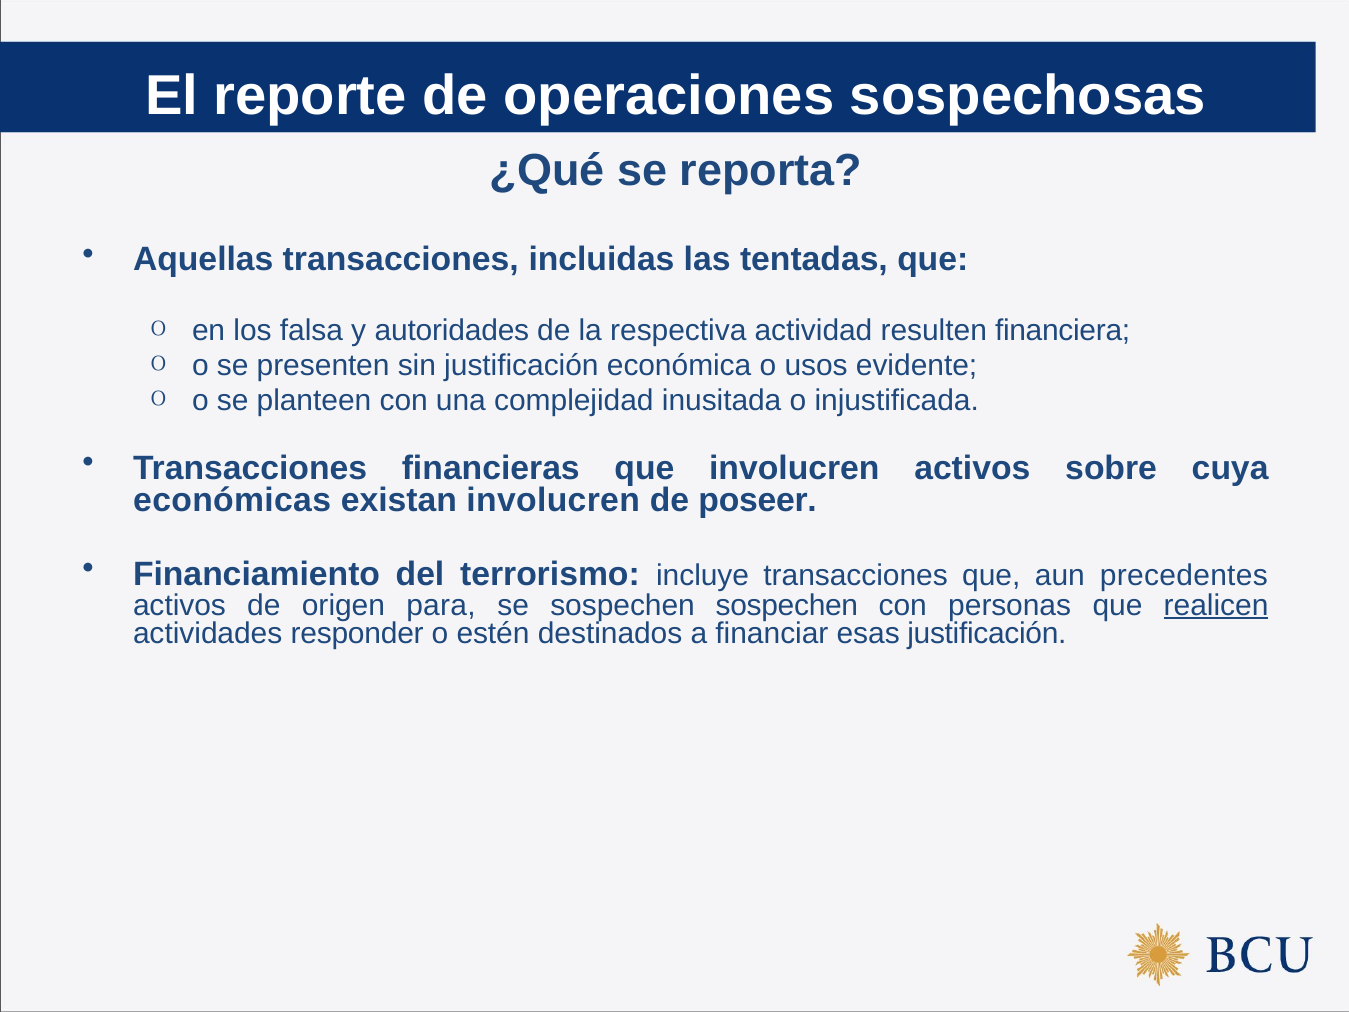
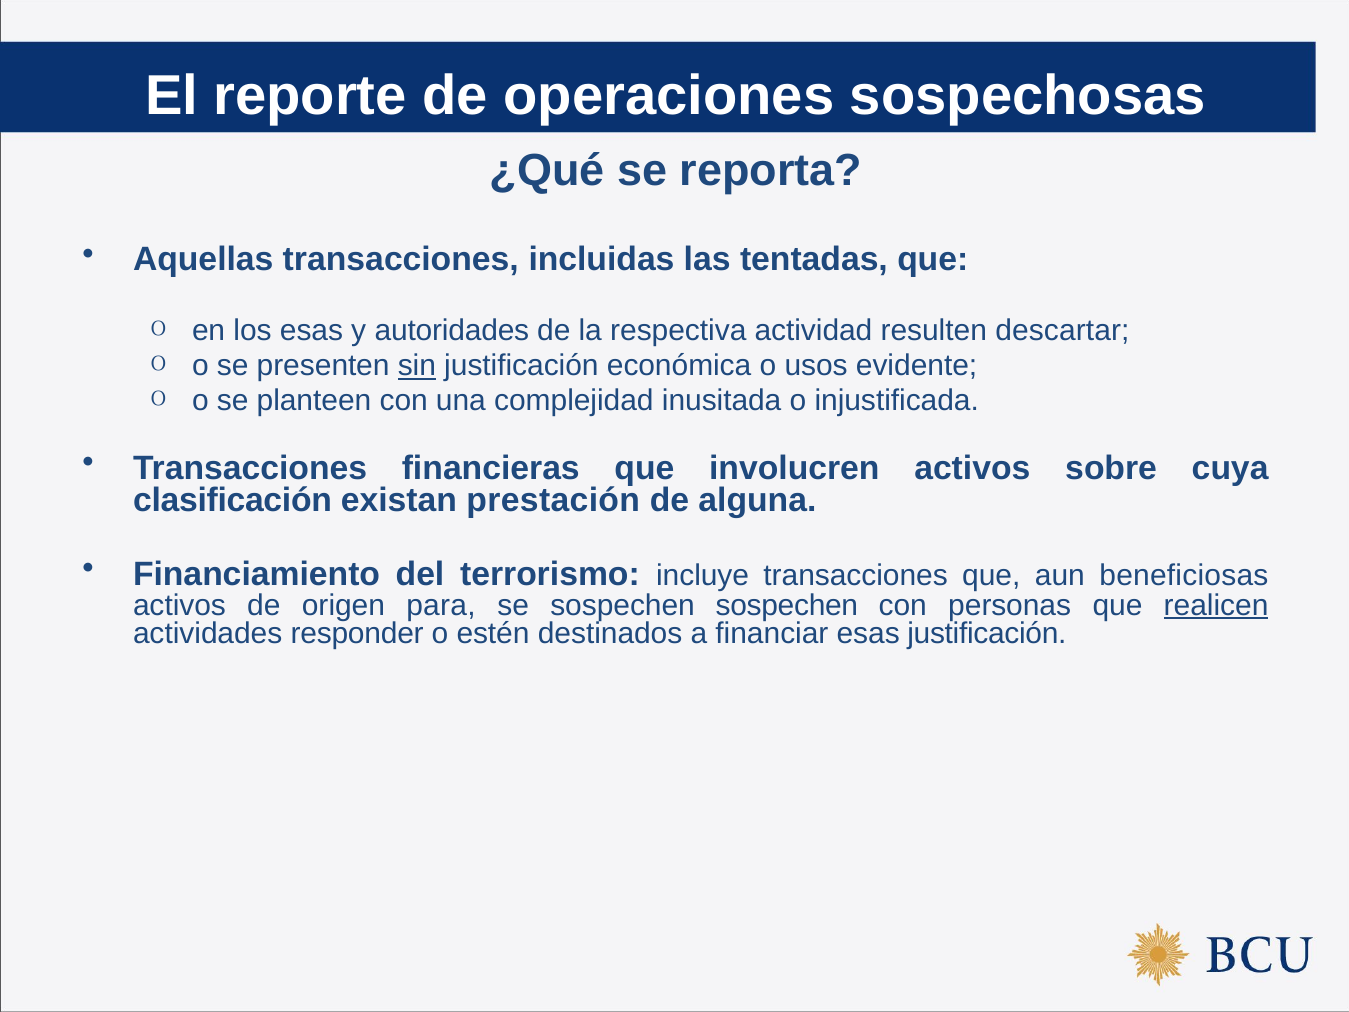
los falsa: falsa -> esas (311, 331)
financiera: financiera -> descartar (1062, 331)
sin underline: none -> present (417, 366)
económicas: económicas -> clasificación (232, 501)
existan involucren: involucren -> prestación (553, 501)
poseer: poseer -> alguna (757, 501)
precedentes: precedentes -> beneficiosas (1184, 576)
